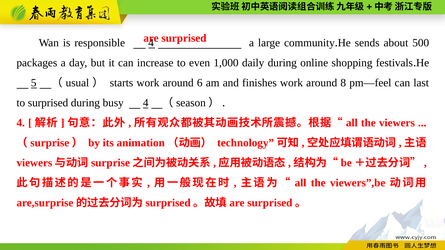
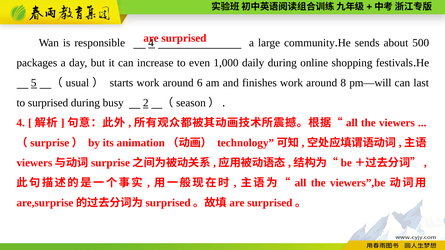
pm—feel: pm—feel -> pm—will (370, 83)
busy 4: 4 -> 2 (146, 103)
